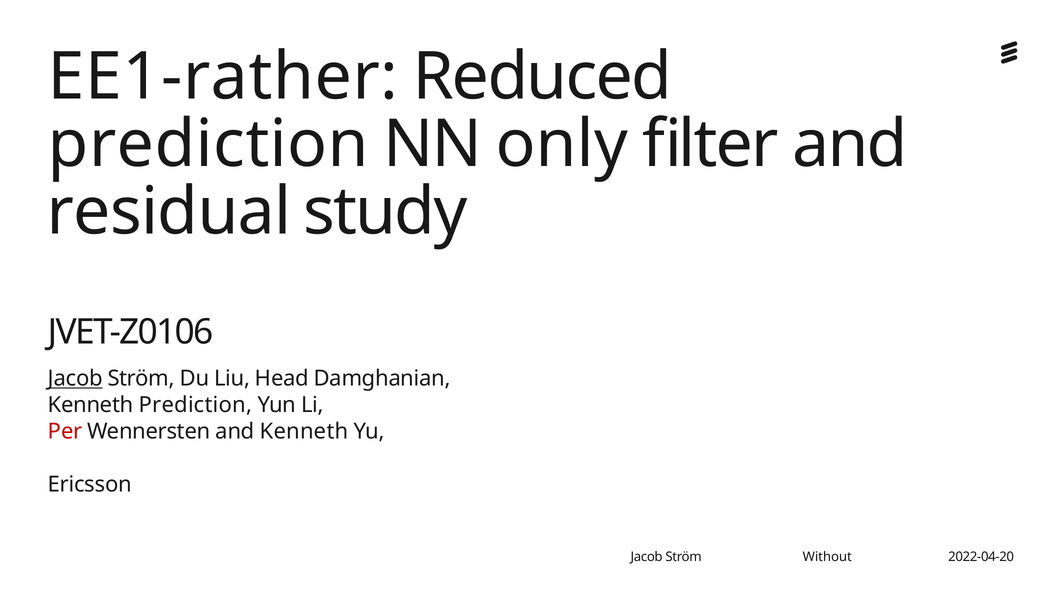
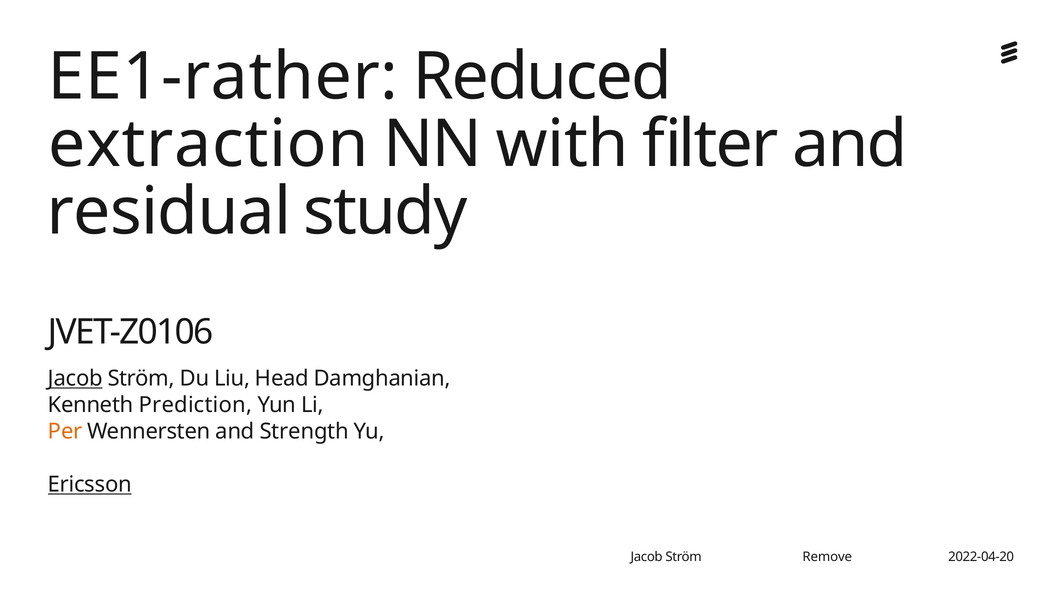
prediction: prediction -> extraction (208, 144)
only: only -> with (562, 144)
Per colour: red -> orange (65, 431)
and Kenneth: Kenneth -> Strength (304, 431)
Ericsson underline: none -> present (90, 484)
Without: Without -> Remove (827, 556)
